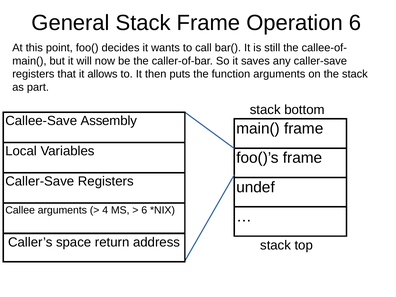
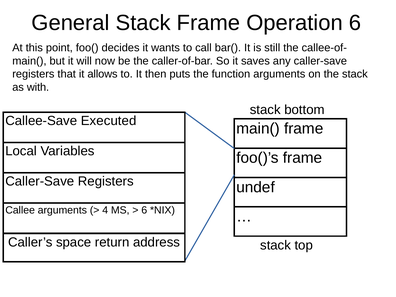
part: part -> with (38, 87)
Assembly: Assembly -> Executed (109, 121)
